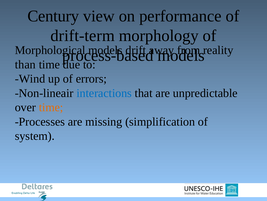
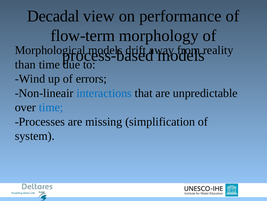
Century: Century -> Decadal (53, 16)
drift-term: drift-term -> flow-term (83, 36)
time colour: orange -> blue (51, 107)
